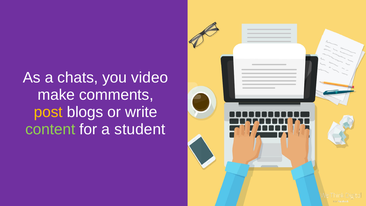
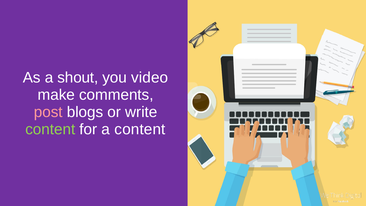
chats: chats -> shout (78, 78)
post colour: yellow -> pink (48, 112)
a student: student -> content (140, 129)
